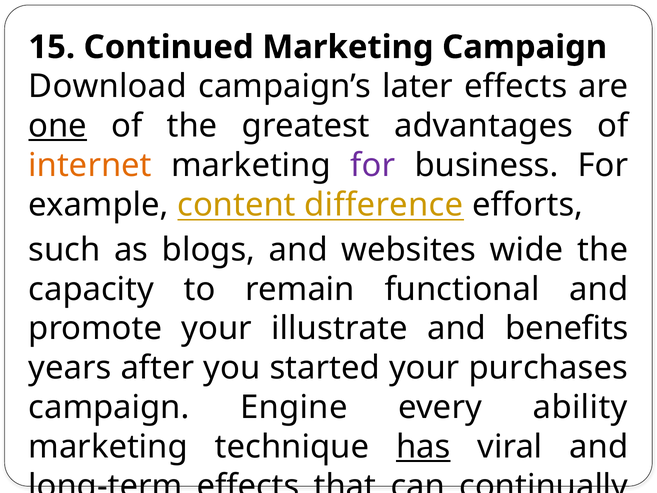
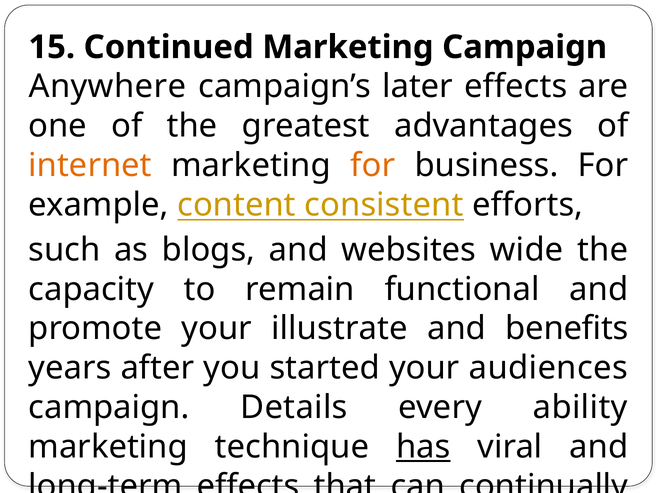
Download: Download -> Anywhere (108, 87)
one underline: present -> none (58, 126)
for colour: purple -> orange (373, 165)
difference: difference -> consistent (384, 205)
purchases: purchases -> audiences (548, 368)
Engine: Engine -> Details (294, 407)
